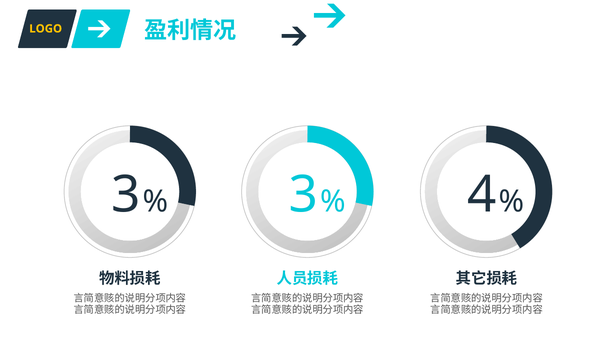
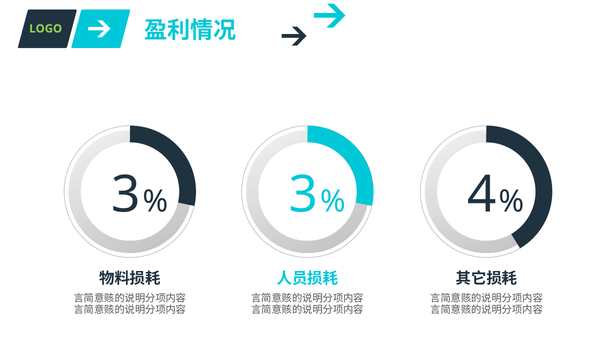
LOGO colour: yellow -> light green (46, 29)
